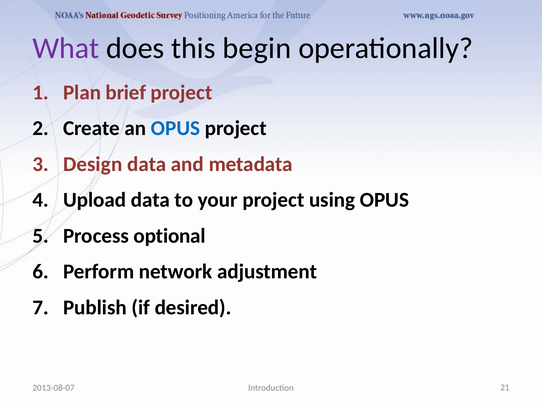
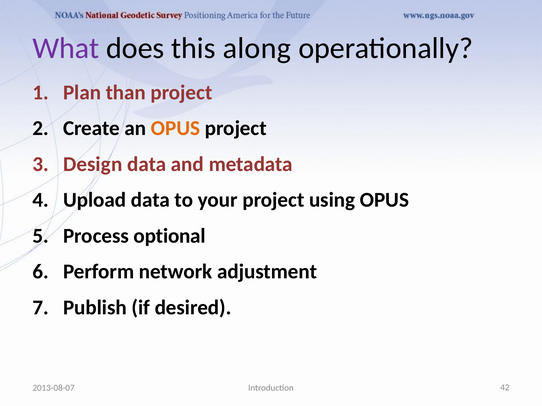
begin: begin -> along (257, 48)
brief: brief -> than (126, 93)
OPUS colour: blue -> orange (176, 129)
21: 21 -> 42 (505, 388)
